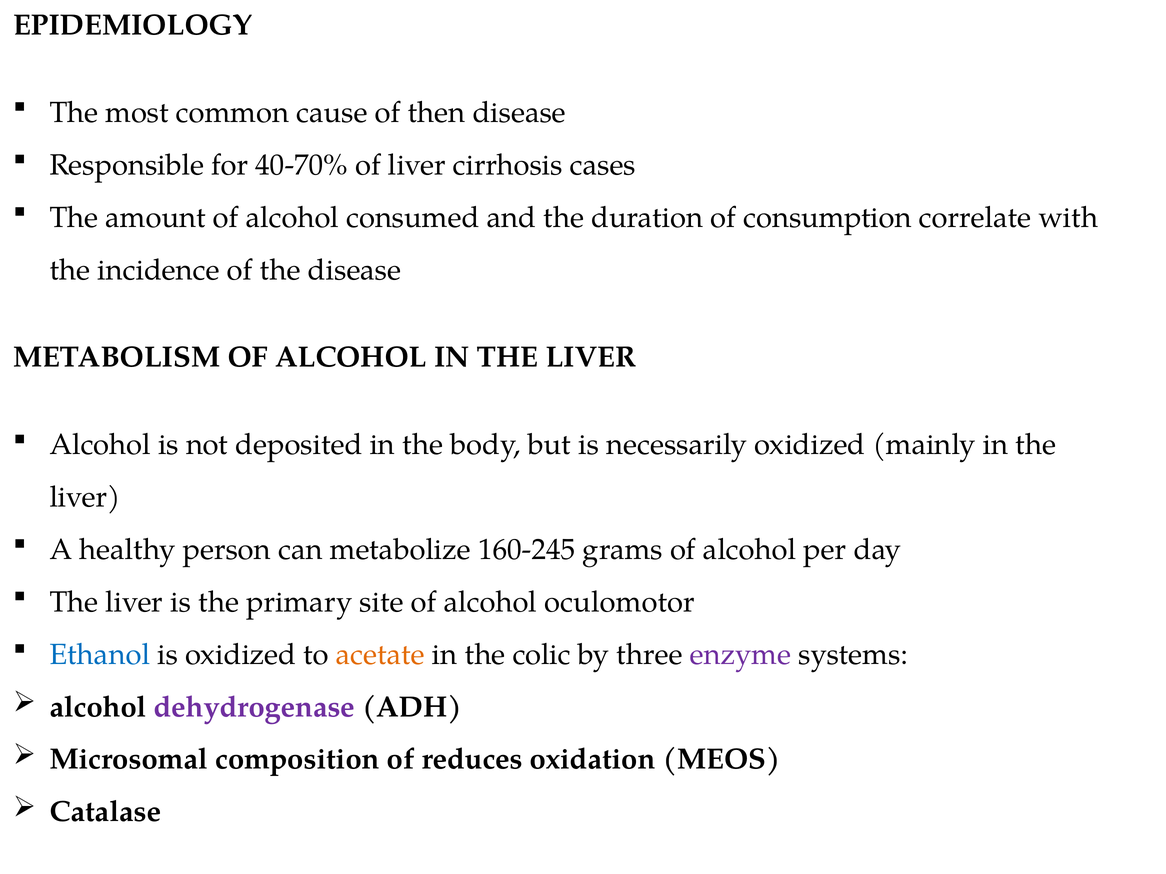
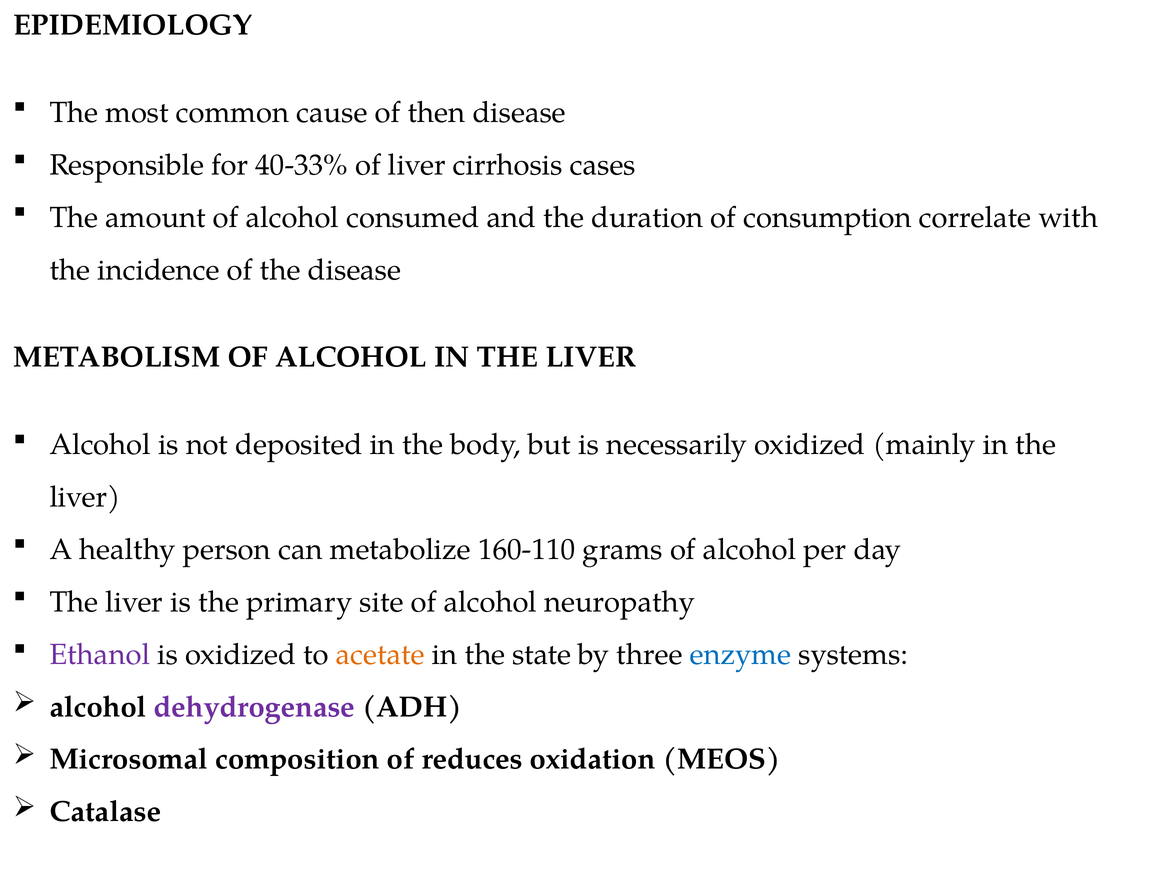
40-70%: 40-70% -> 40-33% (302, 165)
160-245: 160-245 -> 160-110 (527, 550)
oculomotor: oculomotor -> neuropathy (620, 602)
Ethanol colour: blue -> purple (100, 655)
colic: colic -> state (542, 655)
enzyme colour: purple -> blue (740, 655)
